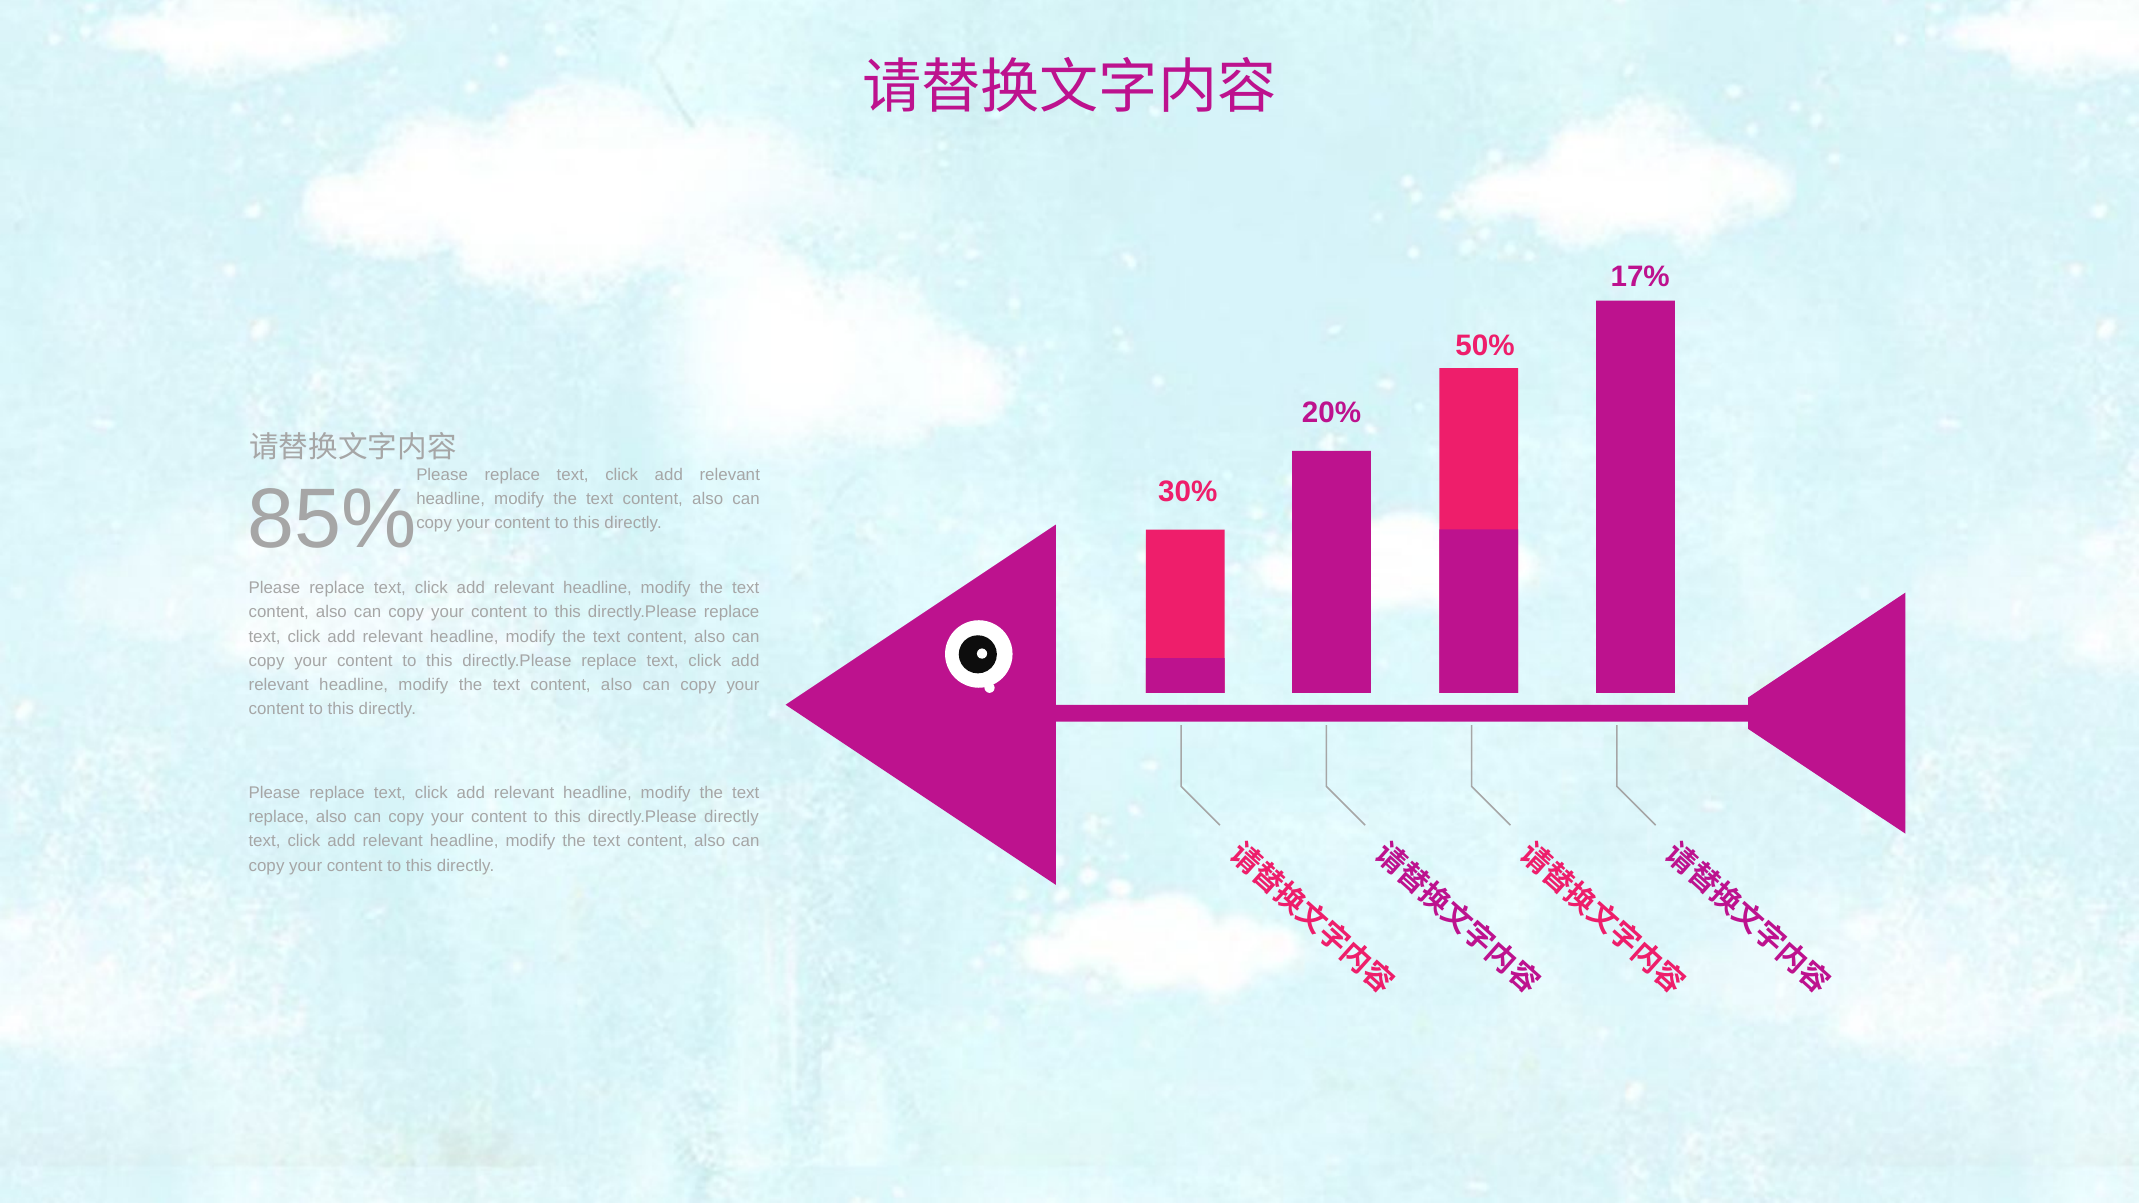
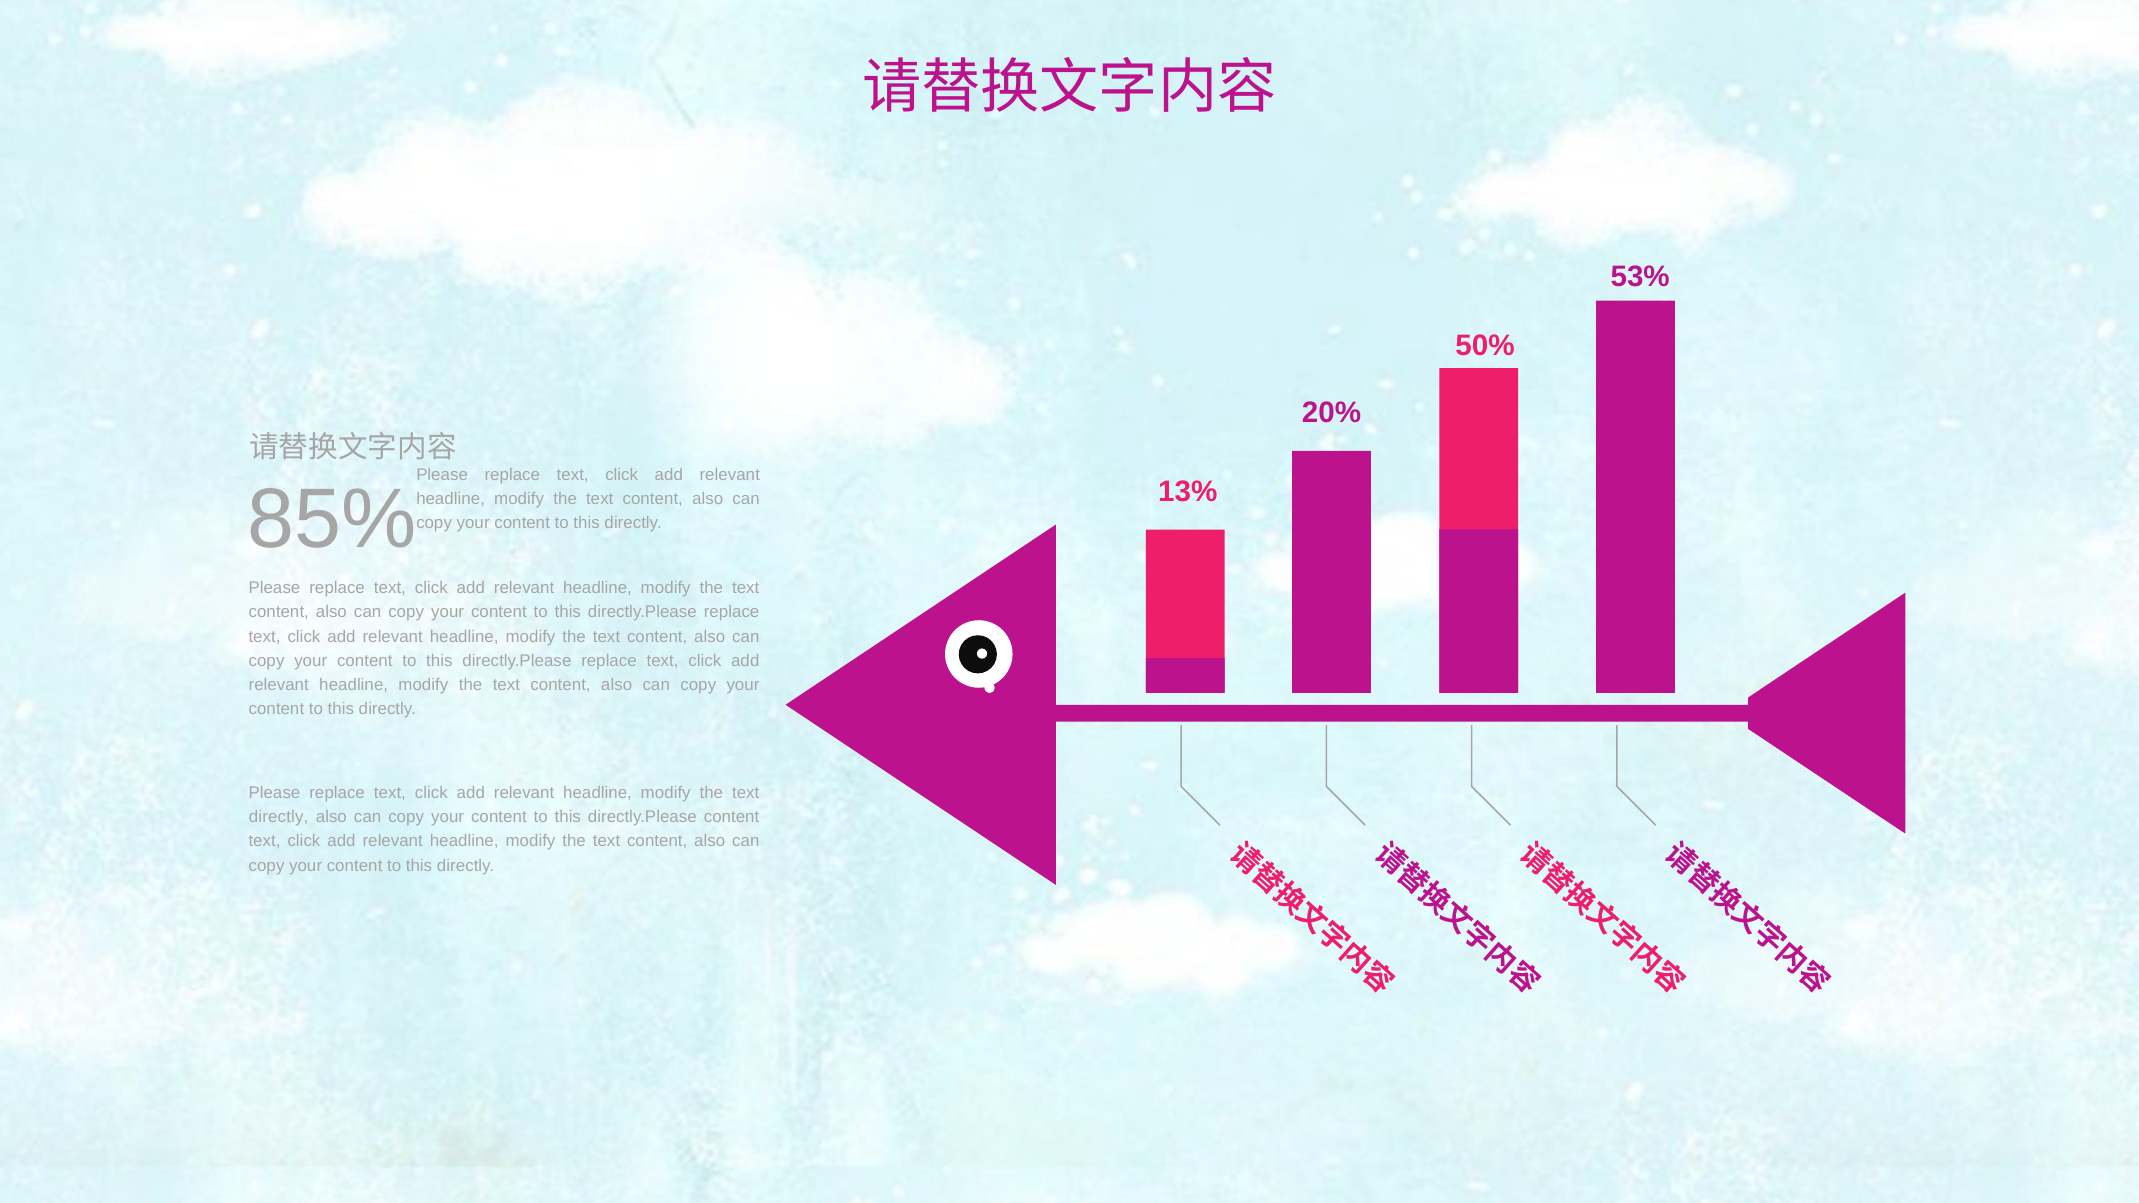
17%: 17% -> 53% (1640, 277)
30%: 30% -> 13% (1188, 491)
replace: replace -> directly (279, 817)
directly.Please directly: directly -> content (732, 817)
